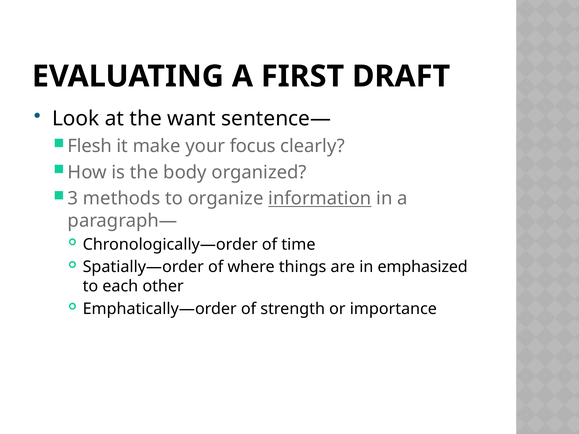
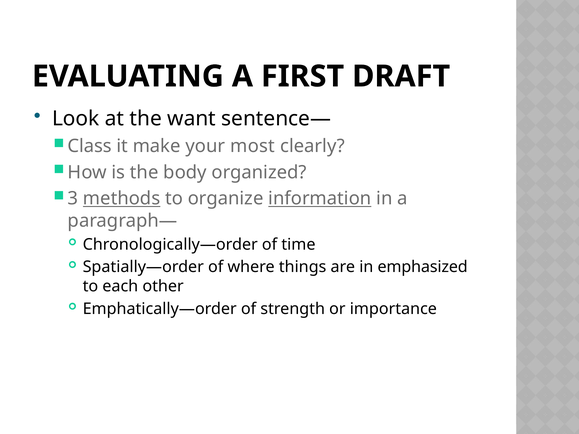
Flesh: Flesh -> Class (90, 146)
focus: focus -> most (253, 146)
methods underline: none -> present (122, 199)
